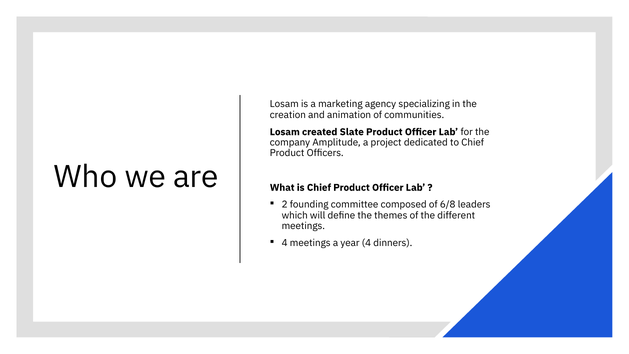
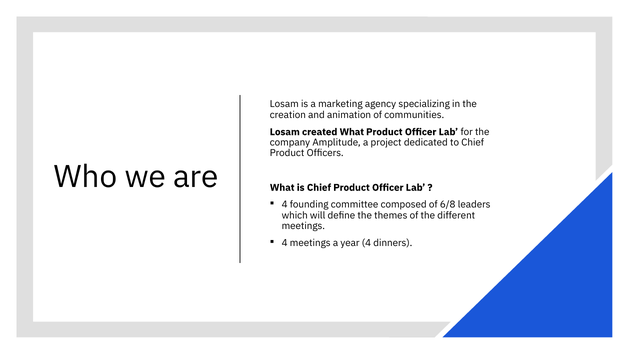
created Slate: Slate -> What (352, 132)
2: 2 -> 4 (285, 205)
